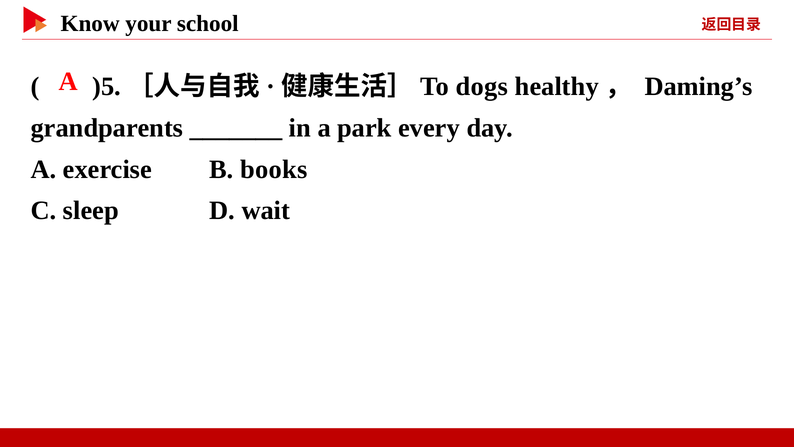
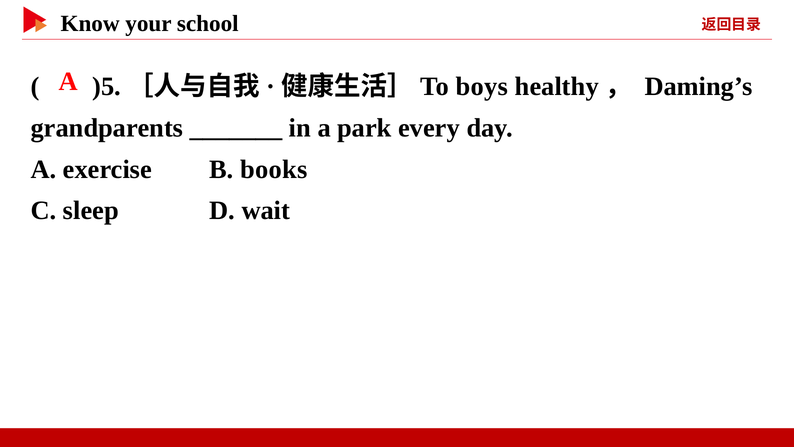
dogs: dogs -> boys (482, 87)
